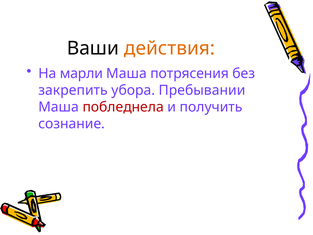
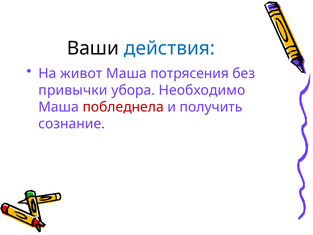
действия colour: orange -> blue (170, 48)
марли: марли -> живот (81, 73)
закрепить: закрепить -> привычки (73, 90)
Пребывании: Пребывании -> Необходимо (202, 90)
